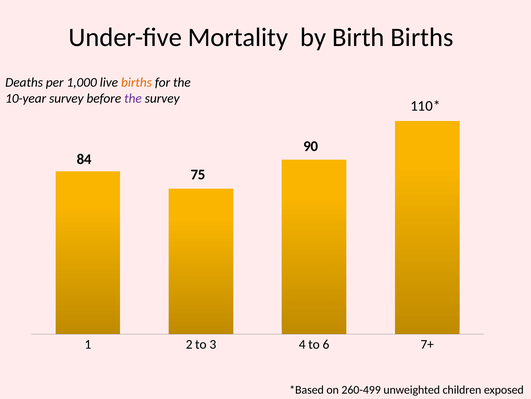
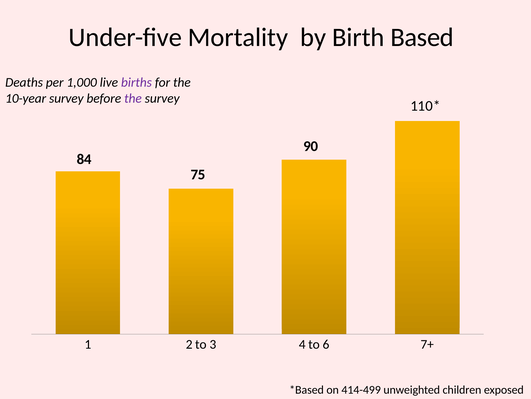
Birth Births: Births -> Based (422, 37)
births colour: orange -> purple (136, 82)
260-499: 260-499 -> 414-499 (361, 389)
